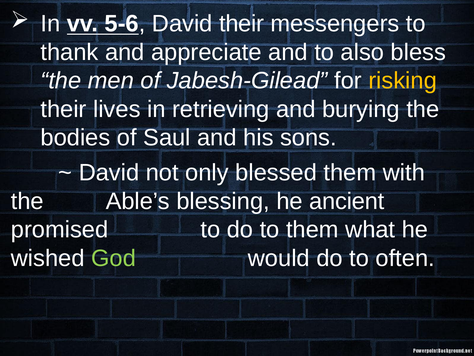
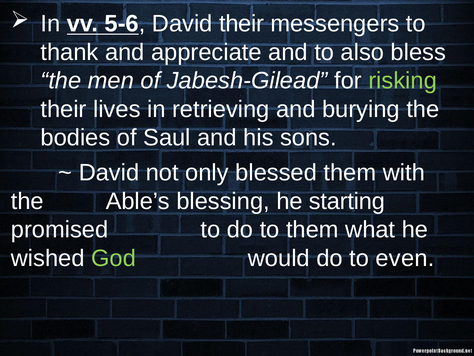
risking colour: yellow -> light green (403, 81)
ancient: ancient -> starting (347, 201)
often: often -> even (405, 258)
